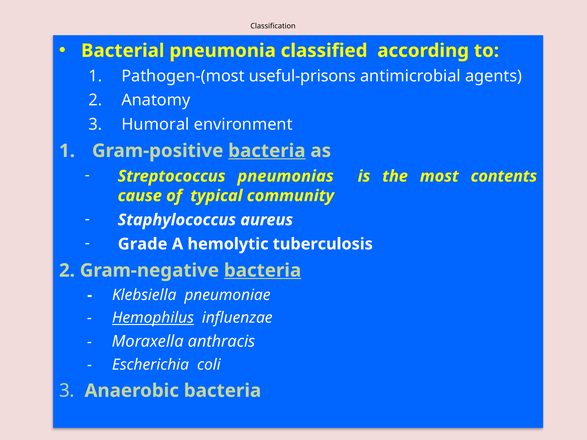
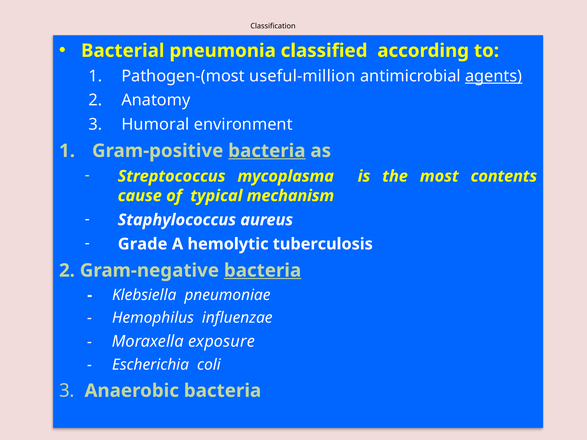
useful-prisons: useful-prisons -> useful-million (302, 76)
agents underline: none -> present (494, 76)
pneumonias: pneumonias -> mycoplasma (286, 176)
community: community -> mechanism (290, 196)
Hemophilus underline: present -> none (153, 318)
anthracis: anthracis -> exposure (221, 342)
